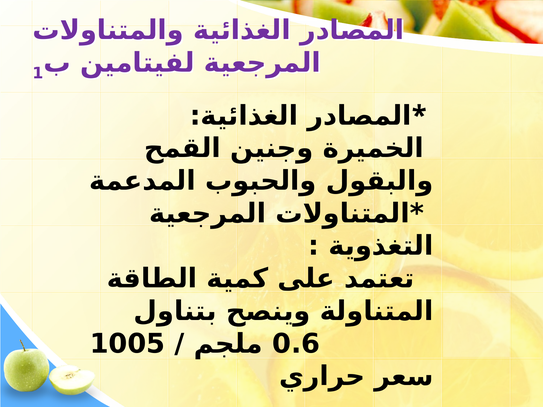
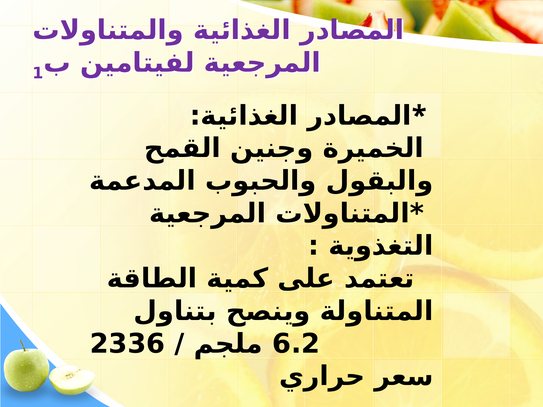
1005: 1005 -> 2336 (127, 344)
0.6: 0.6 -> 6.2 (296, 344)
